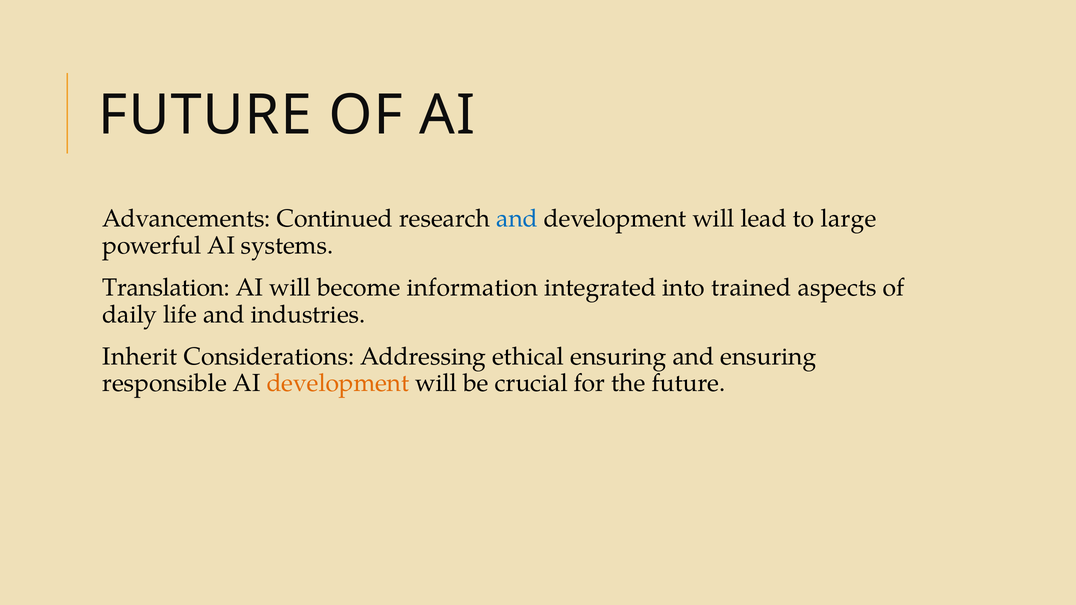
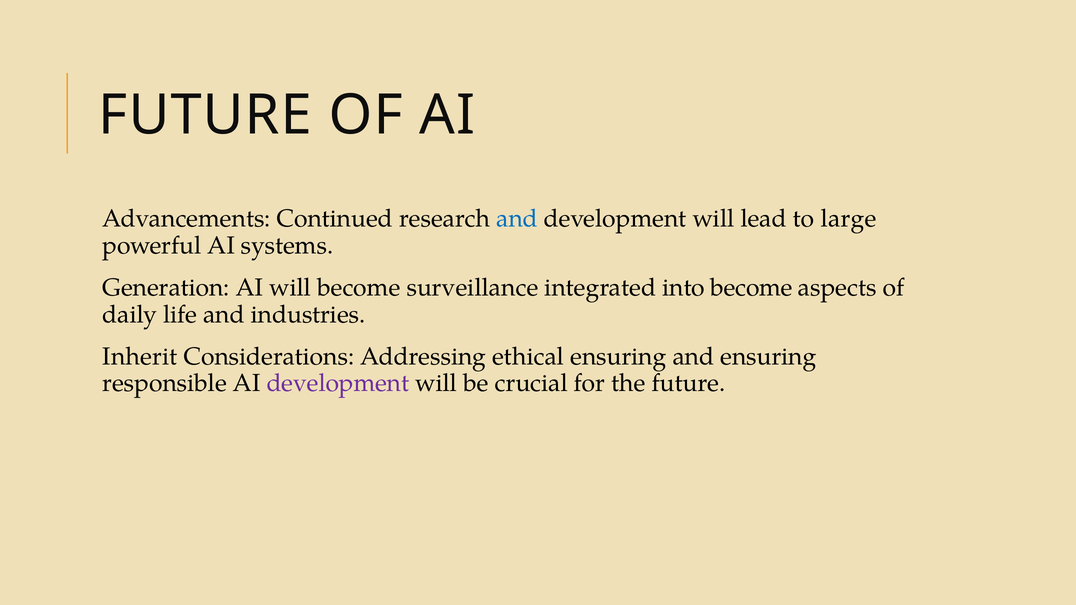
Translation: Translation -> Generation (166, 288)
information: information -> surveillance (472, 288)
into trained: trained -> become (752, 288)
development colour: orange -> purple (338, 383)
